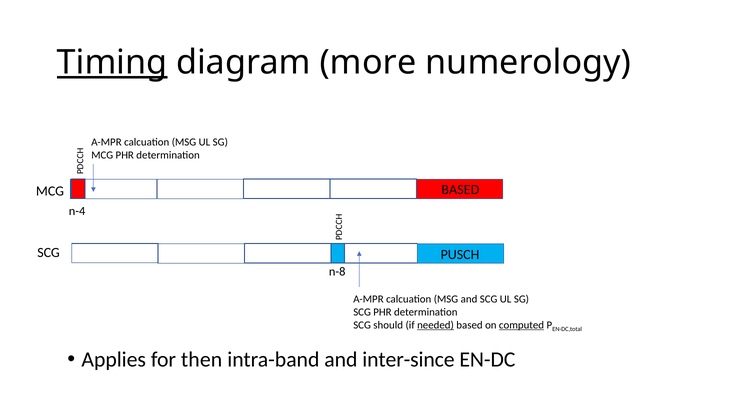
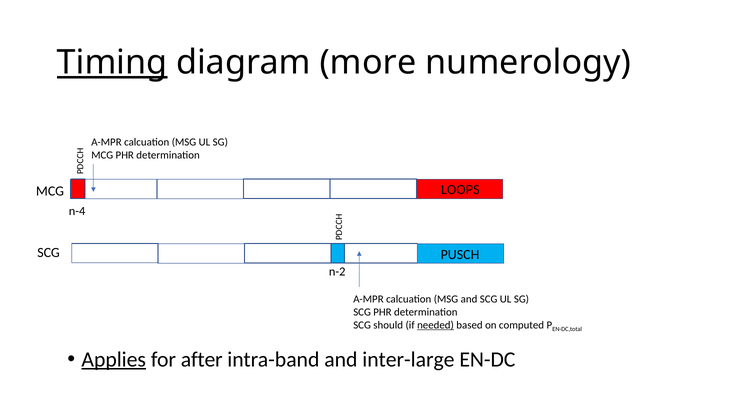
BASED: BASED -> LOOPS (460, 190)
n-8: n-8 -> n-2 (337, 272)
computed underline: present -> none (522, 325)
Applies underline: none -> present (114, 359)
then: then -> after (202, 359)
inter-since: inter-since -> inter-large (408, 359)
